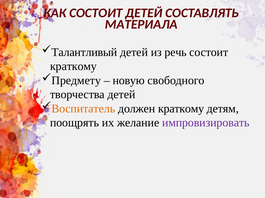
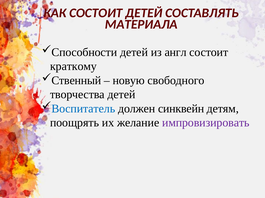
Талантливый: Талантливый -> Способности (84, 52)
речь: речь -> англ (176, 52)
Предмету: Предмету -> Ственный (76, 81)
Воспитатель colour: orange -> blue (83, 109)
должен краткому: краткому -> синквейн (181, 109)
